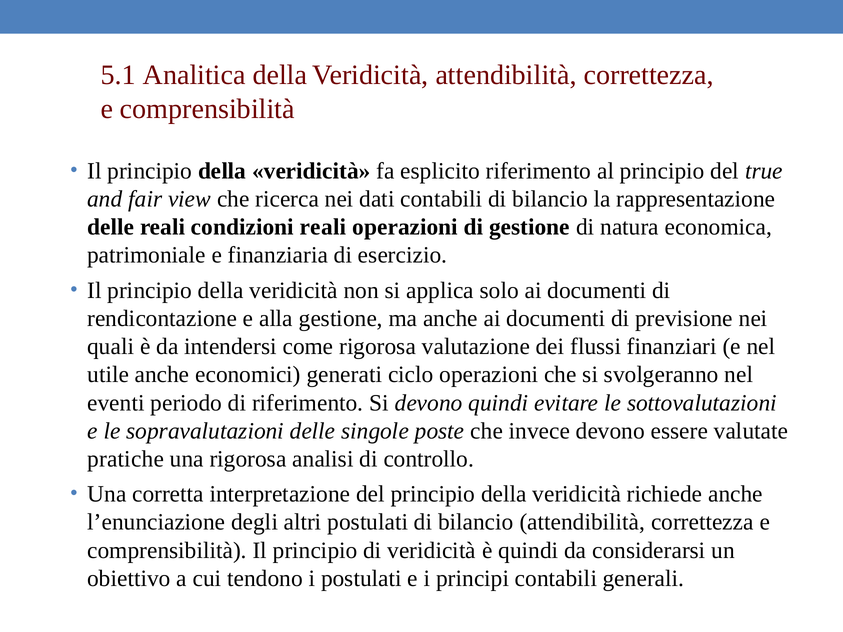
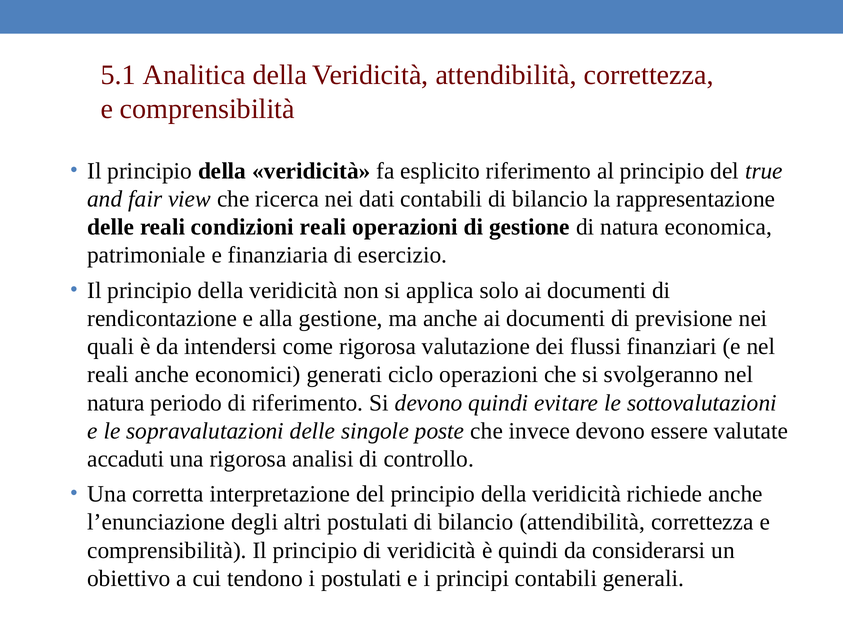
utile: utile -> reali (108, 375)
eventi: eventi -> natura (116, 403)
pratiche: pratiche -> accaduti (126, 459)
